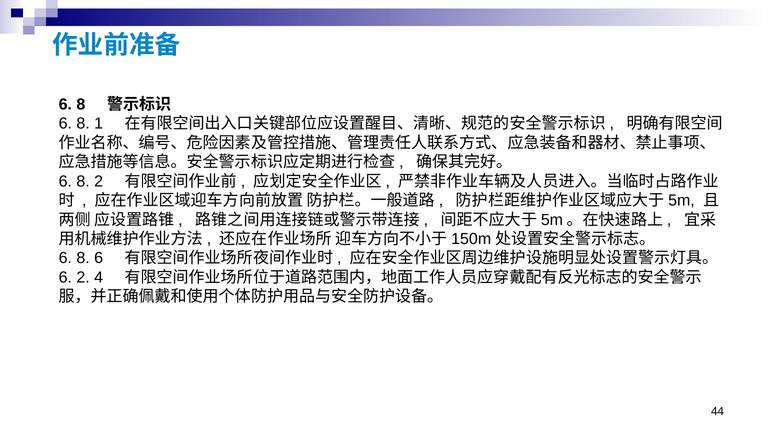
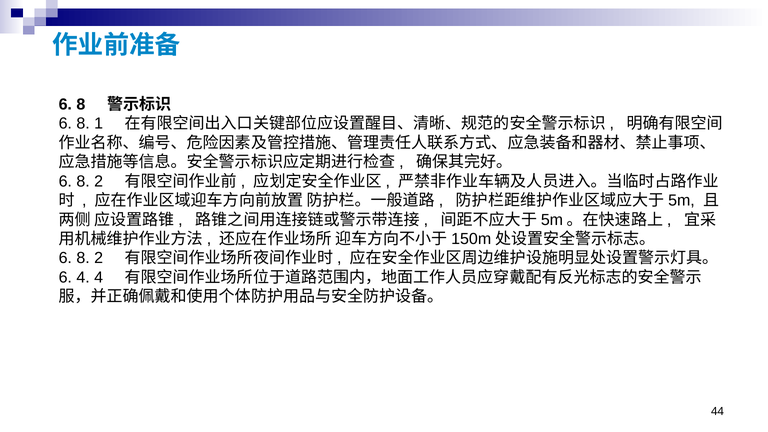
6: 6 -> 2 (99, 258)
6 2: 2 -> 4 (83, 277)
